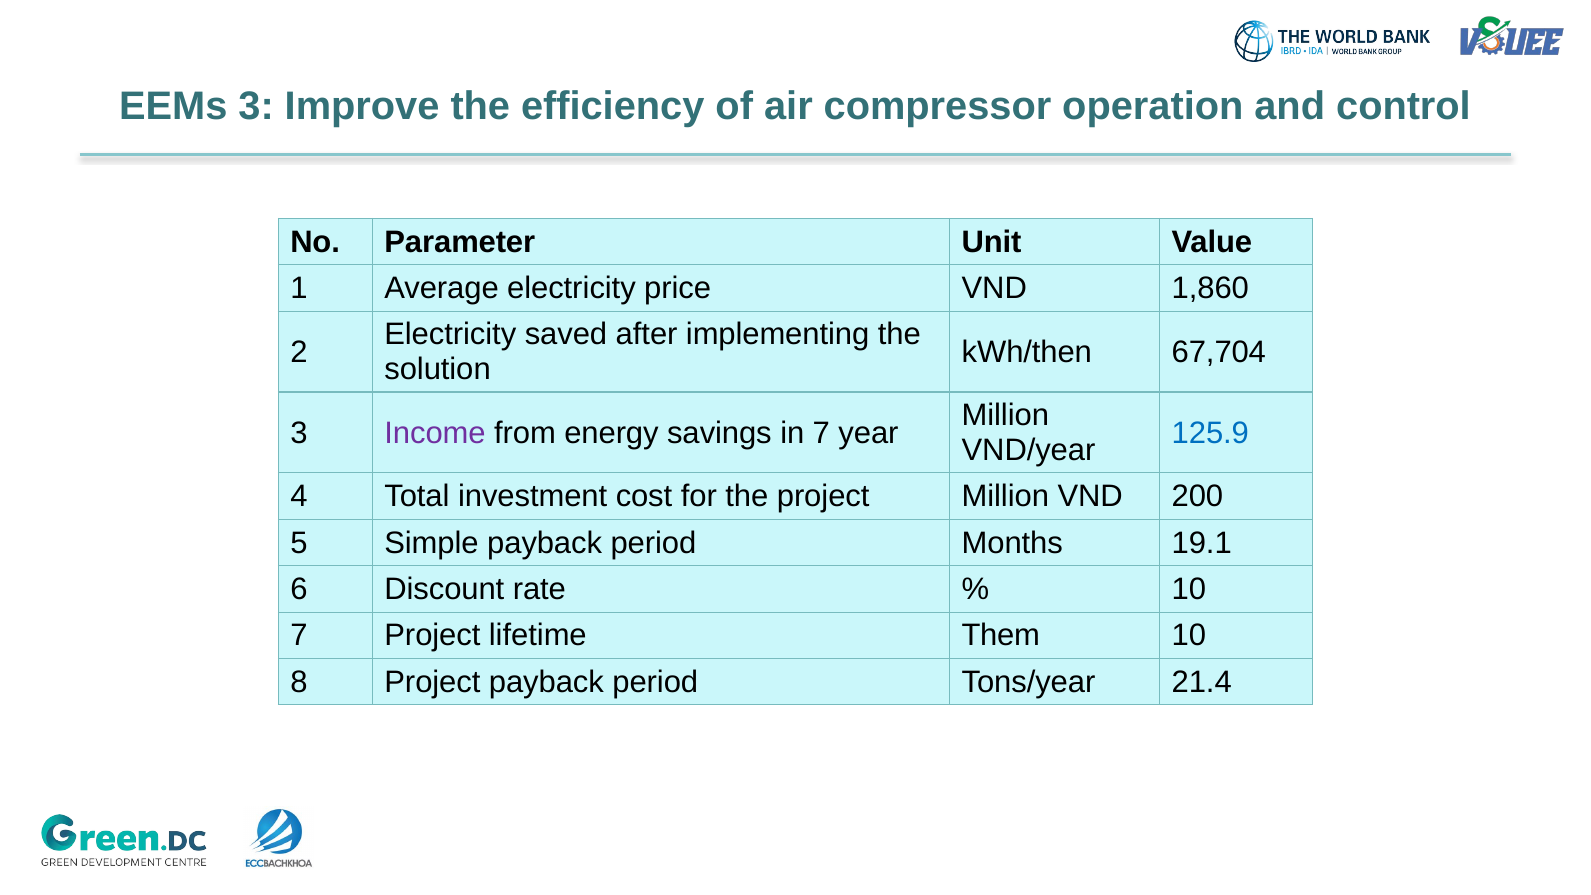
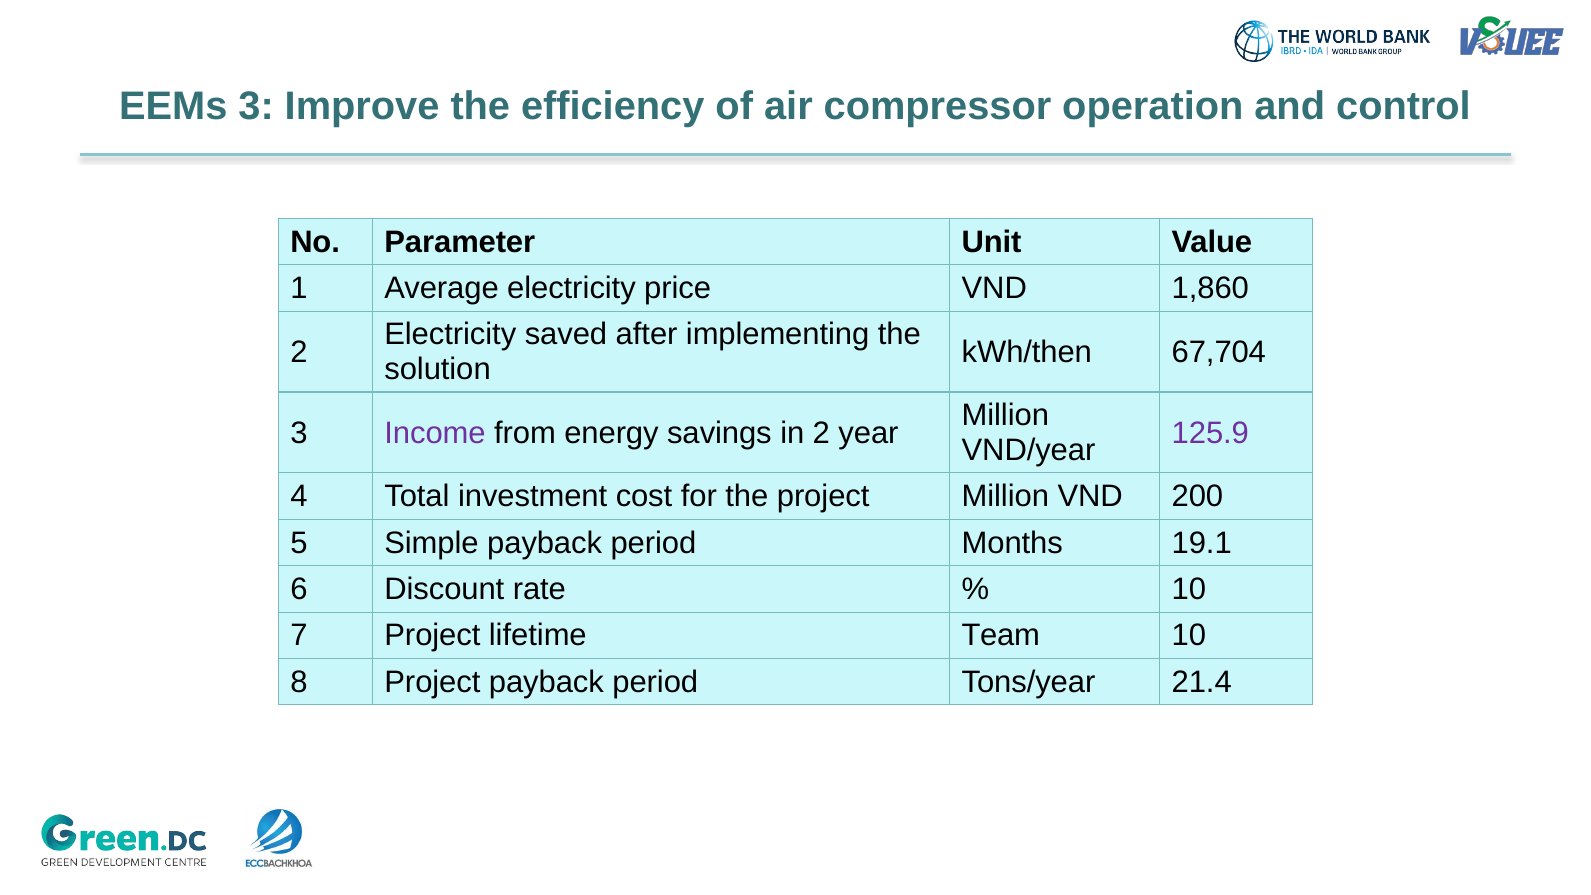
in 7: 7 -> 2 (821, 433)
125.9 colour: blue -> purple (1210, 433)
Them: Them -> Team (1001, 636)
